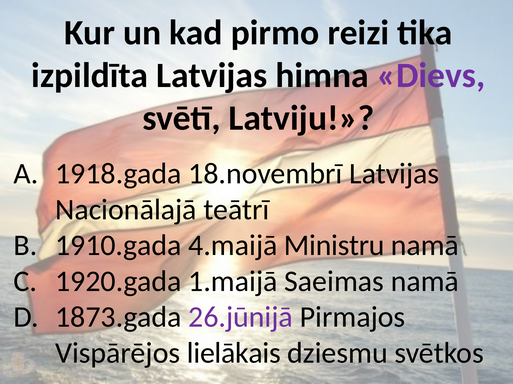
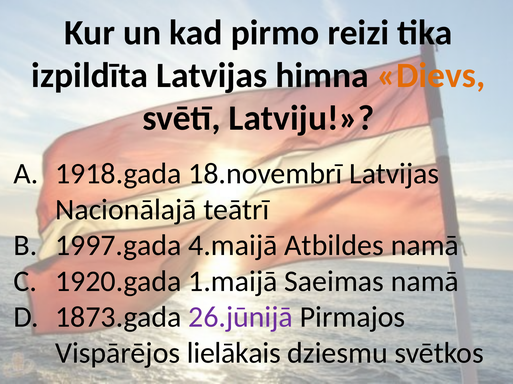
Dievs colour: purple -> orange (431, 76)
1910.gada: 1910.gada -> 1997.gada (118, 246)
Ministru: Ministru -> Atbildes (334, 246)
